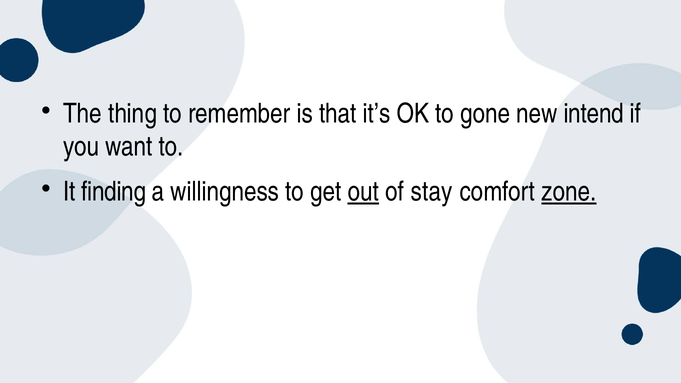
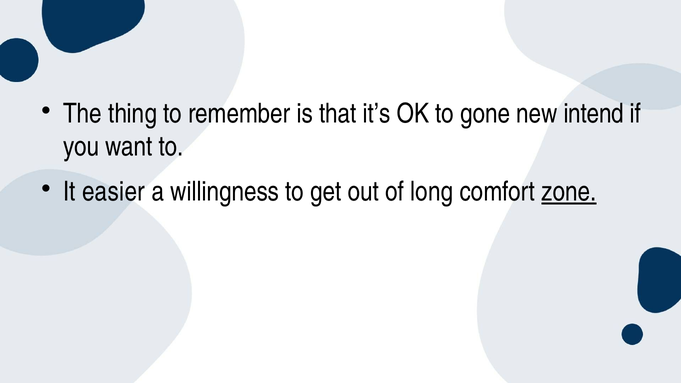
finding: finding -> easier (114, 192)
out underline: present -> none (363, 192)
stay: stay -> long (432, 192)
